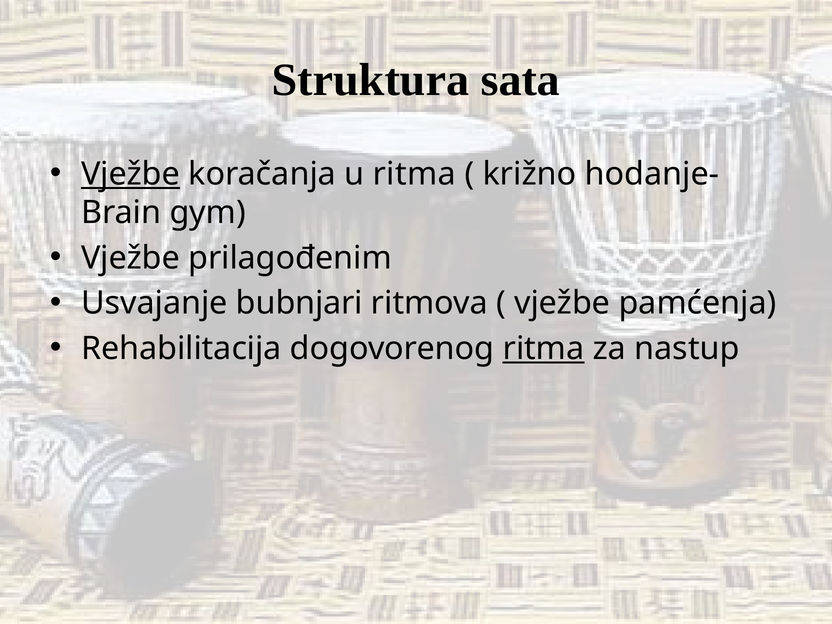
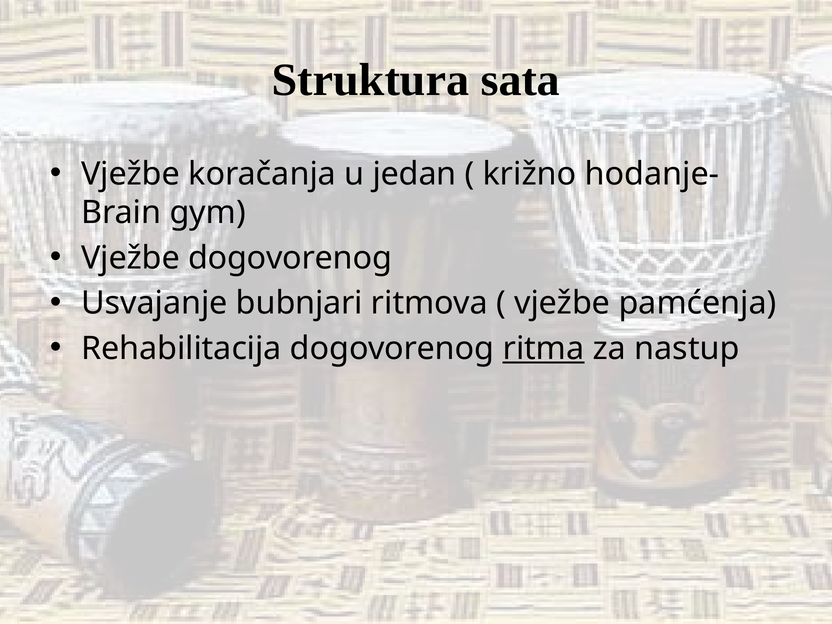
Vježbe underline: present -> none (131, 174)
u ritma: ritma -> jedan (415, 174)
Vježbe prilagođenim: prilagođenim -> dogovorenog (290, 258)
